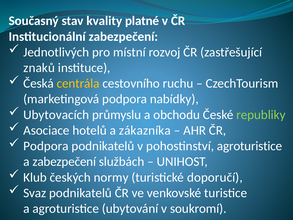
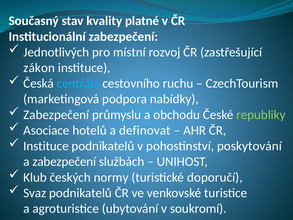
znaků: znaků -> zákon (39, 68)
centrála colour: yellow -> light blue (78, 83)
Ubytovacích: Ubytovacích -> Zabezpečení (56, 115)
zákazníka: zákazníka -> definovat (145, 130)
Podpora: Podpora -> Instituce (46, 146)
pohostinství agroturistice: agroturistice -> poskytování (249, 146)
